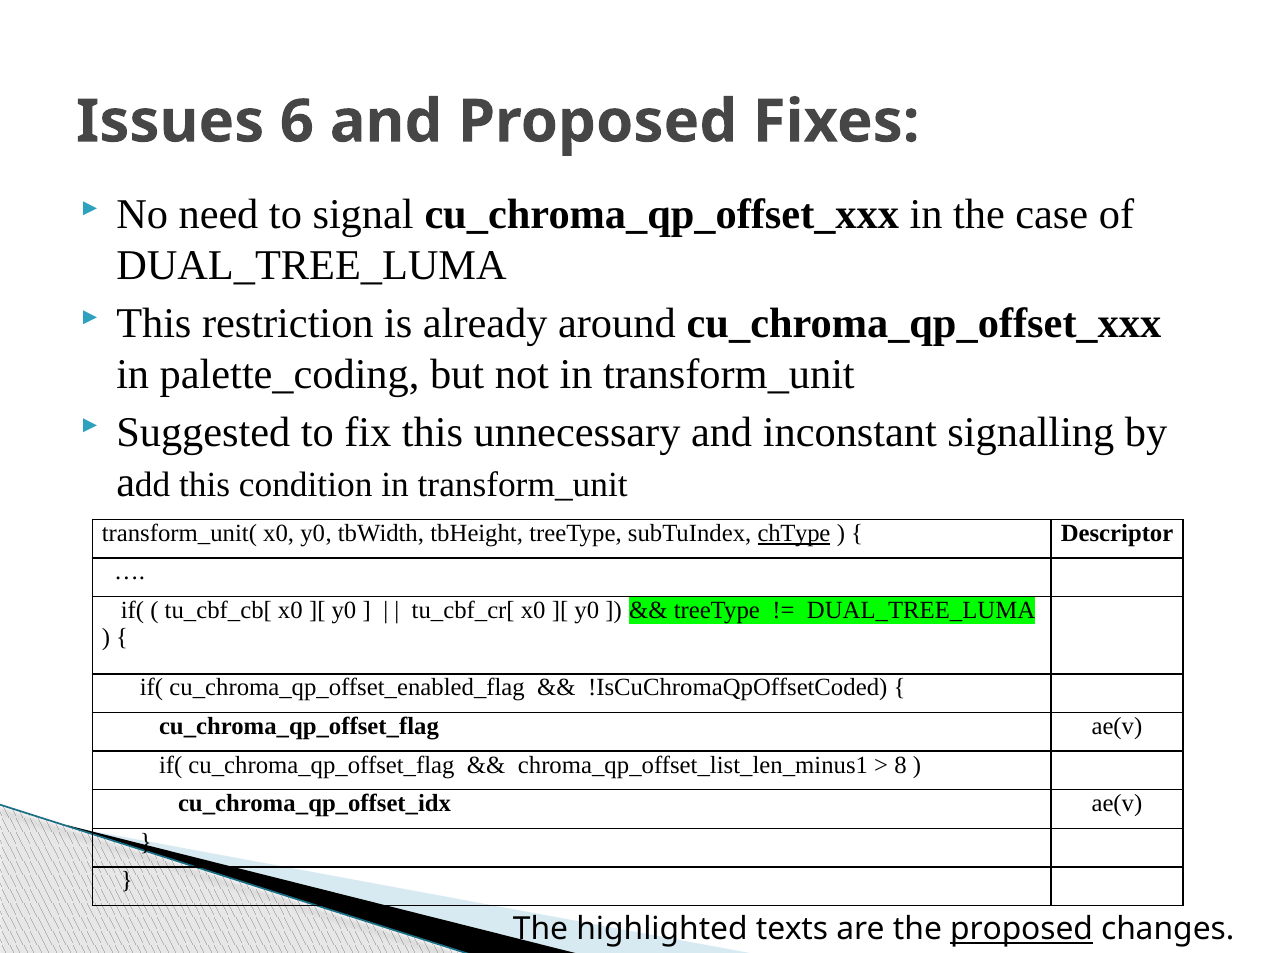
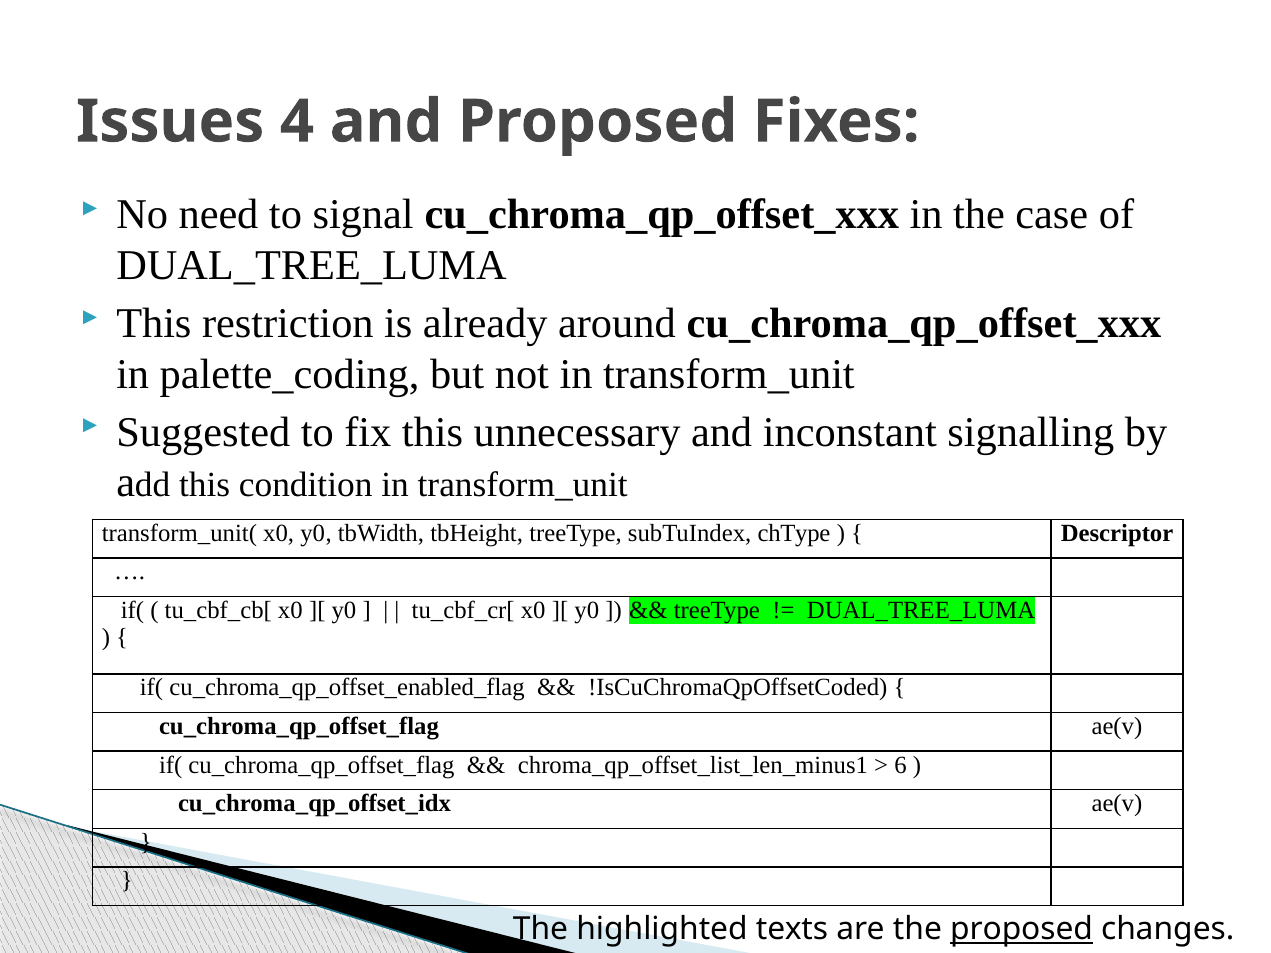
6: 6 -> 4 (297, 122)
chType underline: present -> none (794, 533)
8: 8 -> 6 (900, 765)
